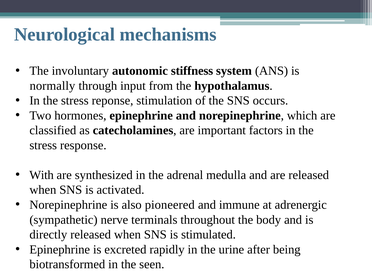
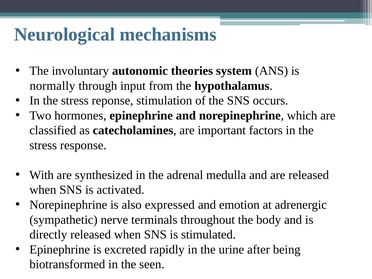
stiffness: stiffness -> theories (192, 71)
pioneered: pioneered -> expressed (170, 205)
immune: immune -> emotion (239, 205)
